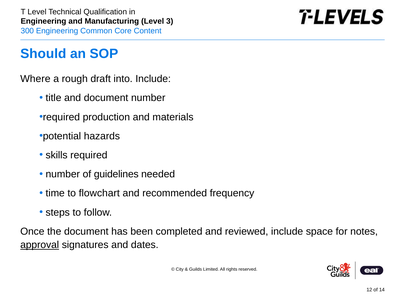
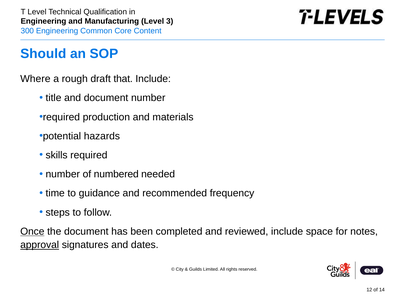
into: into -> that (123, 79)
guidelines: guidelines -> numbered (116, 175)
flowchart: flowchart -> guidance (99, 194)
Once underline: none -> present (32, 232)
